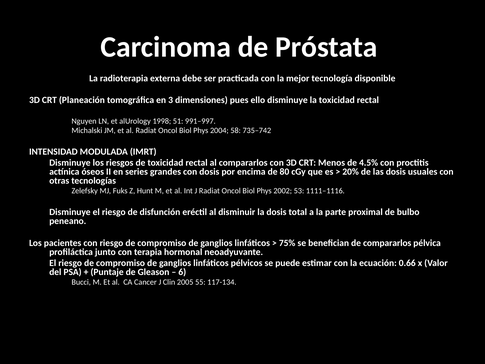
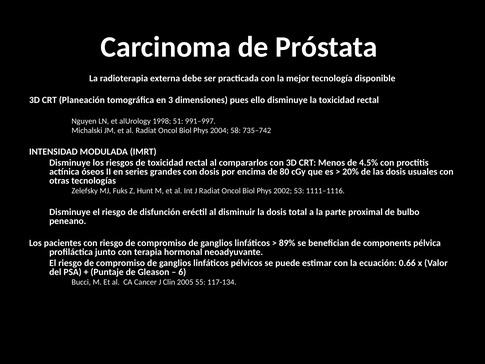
75%: 75% -> 89% (287, 243)
de compararlos: compararlos -> components (387, 243)
